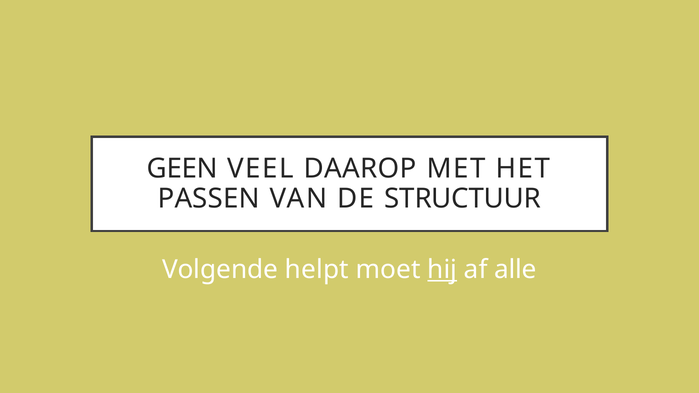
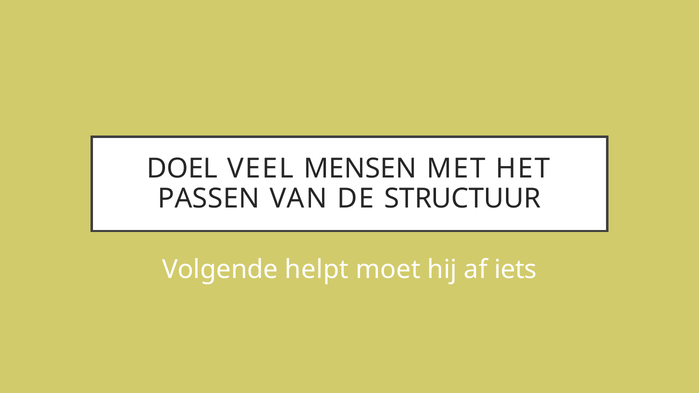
GEEN: GEEN -> DOEL (182, 169)
DAAROP: DAAROP -> MENSEN (360, 169)
hij underline: present -> none (442, 270)
alle: alle -> iets (516, 270)
